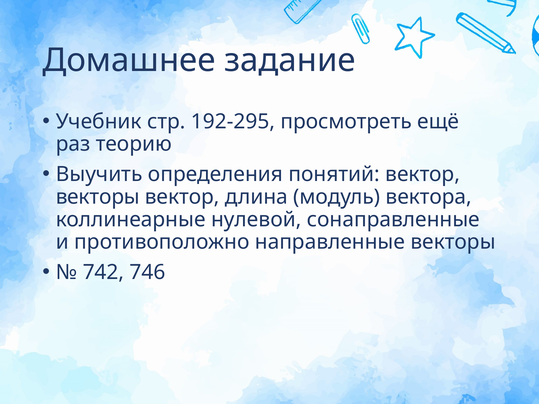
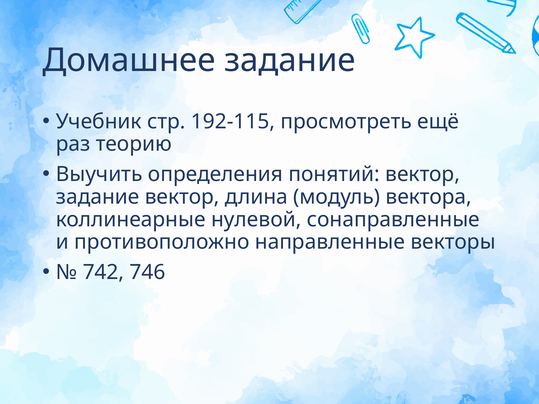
192-295: 192-295 -> 192-115 (233, 122)
векторы: векторы -> задание (98, 197)
